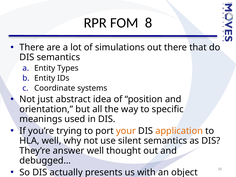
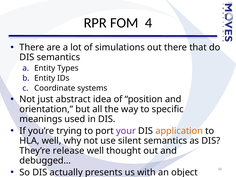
8: 8 -> 4 (149, 23)
your colour: orange -> purple (126, 131)
answer: answer -> release (69, 151)
